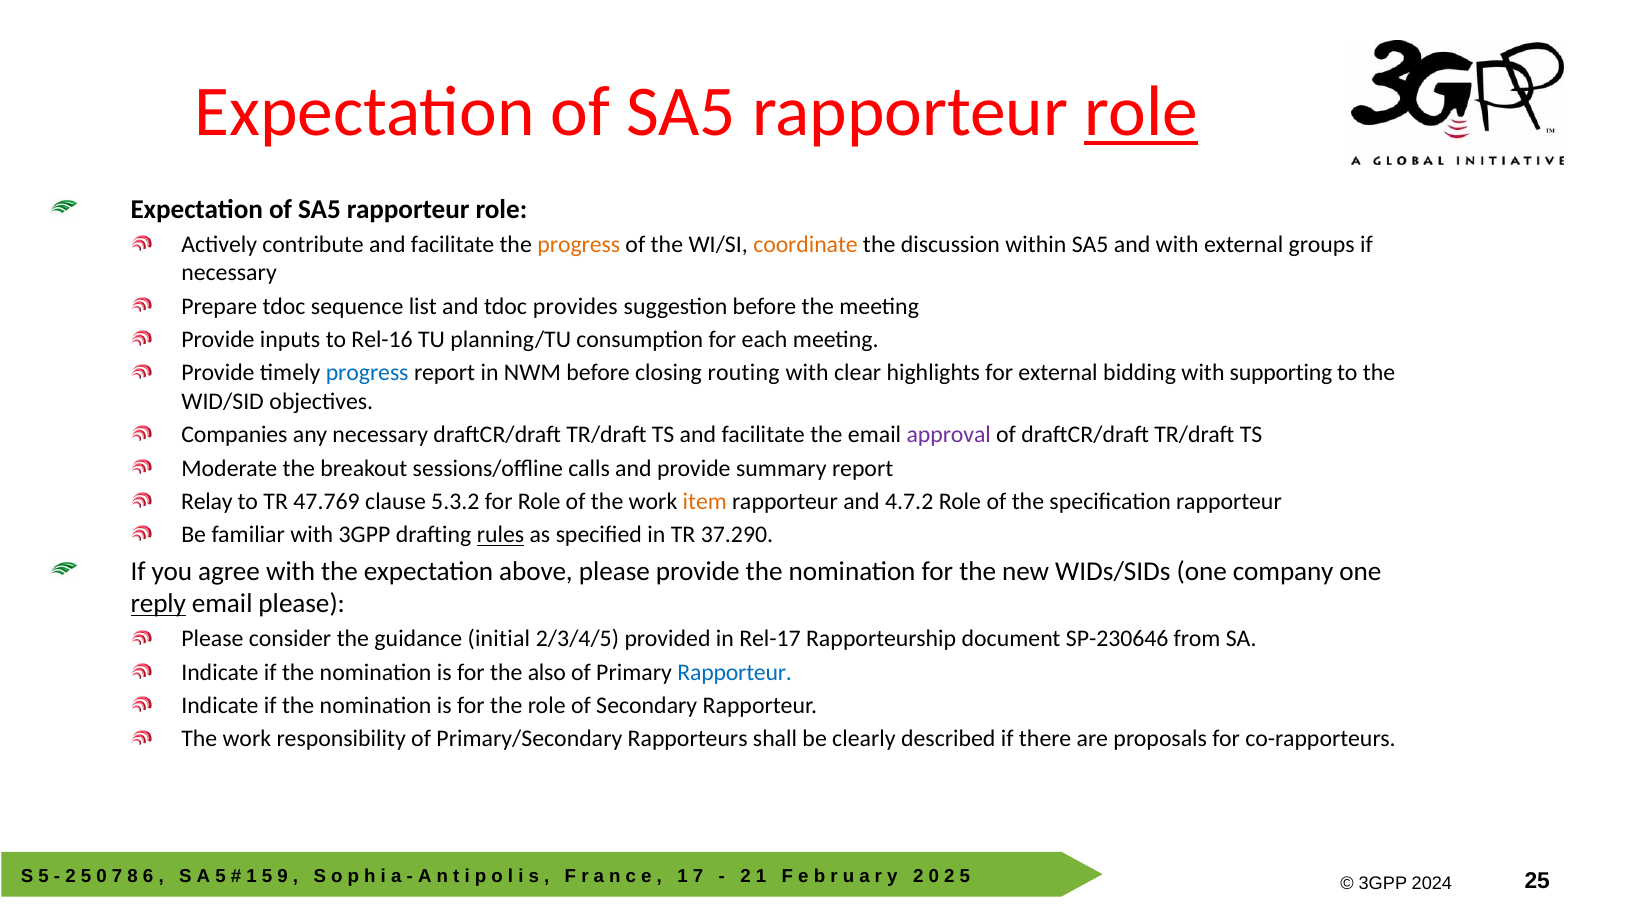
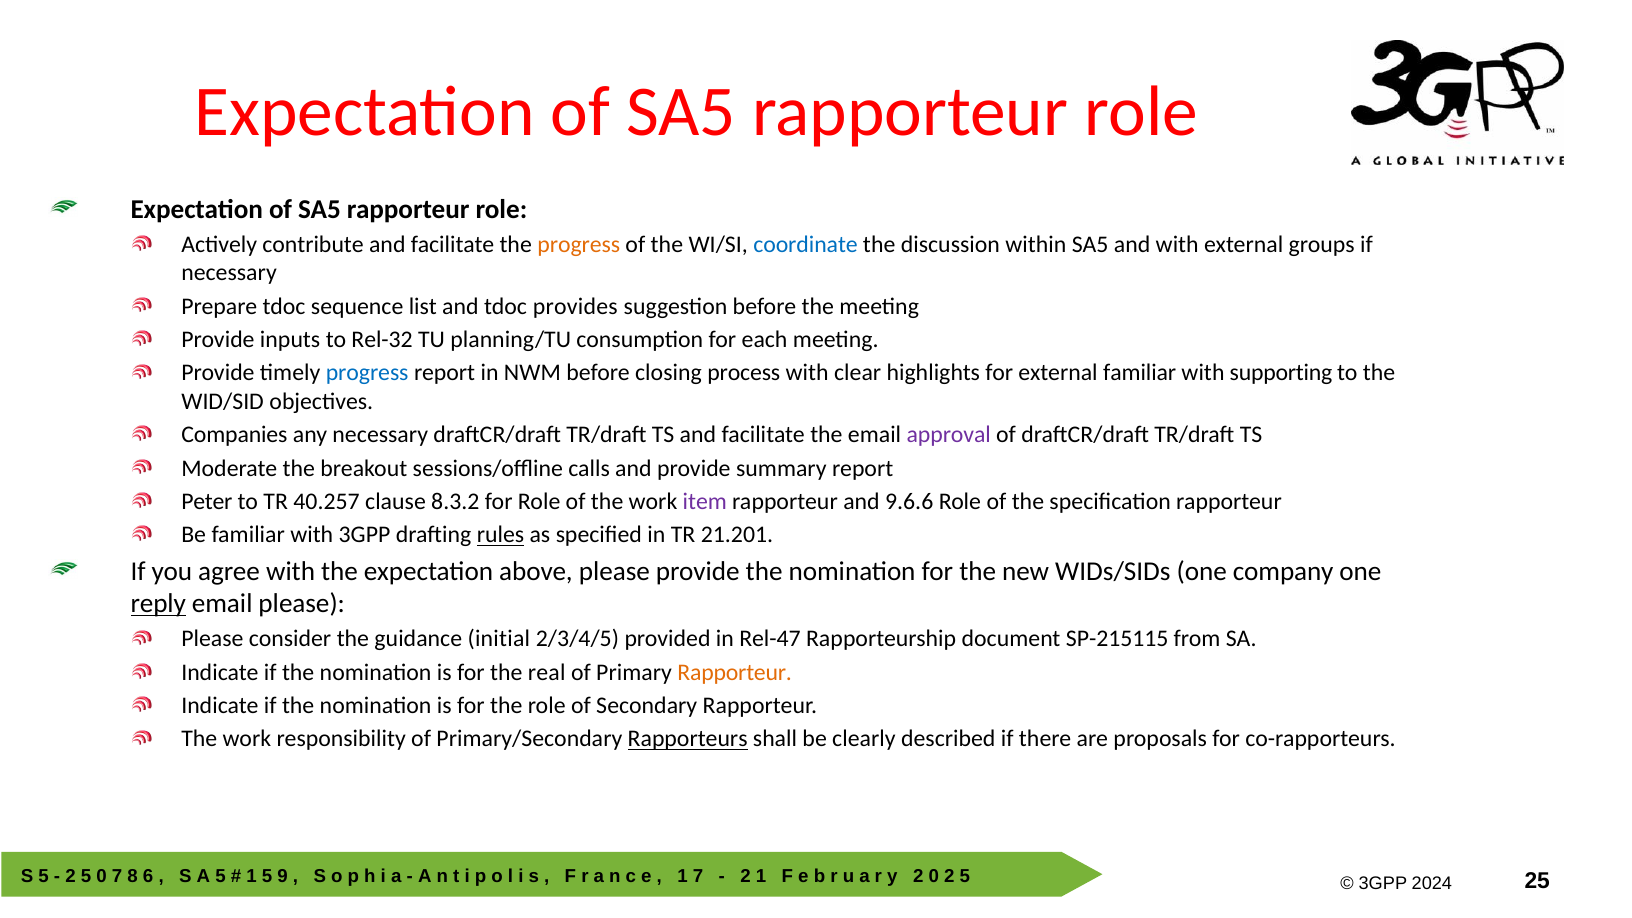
role underline: present -> none (1141, 112)
coordinate colour: orange -> blue (806, 244)
Rel-16: Rel-16 -> Rel-32 (382, 340)
routing: routing -> process (744, 373)
external bidding: bidding -> familiar (1140, 373)
Relay: Relay -> Peter (207, 502)
47.769: 47.769 -> 40.257 (327, 502)
5.3.2: 5.3.2 -> 8.3.2 (455, 502)
item colour: orange -> purple (705, 502)
4.7.2: 4.7.2 -> 9.6.6 (909, 502)
37.290: 37.290 -> 21.201 (737, 535)
Rel-17: Rel-17 -> Rel-47 (770, 639)
SP-230646: SP-230646 -> SP-215115 (1117, 639)
also: also -> real (547, 672)
Rapporteur colour: blue -> orange (735, 672)
Rapporteurs underline: none -> present (688, 739)
